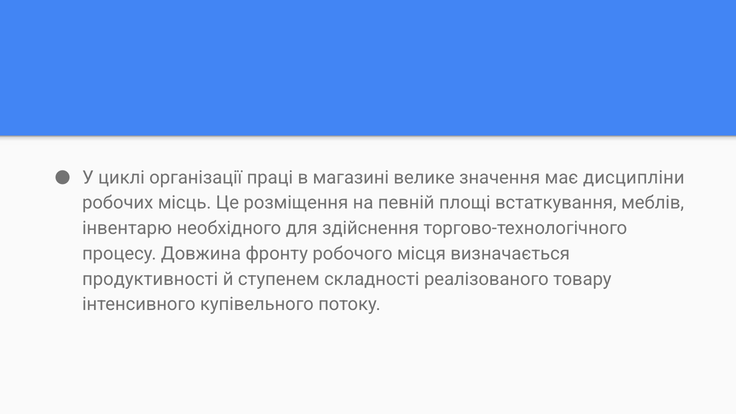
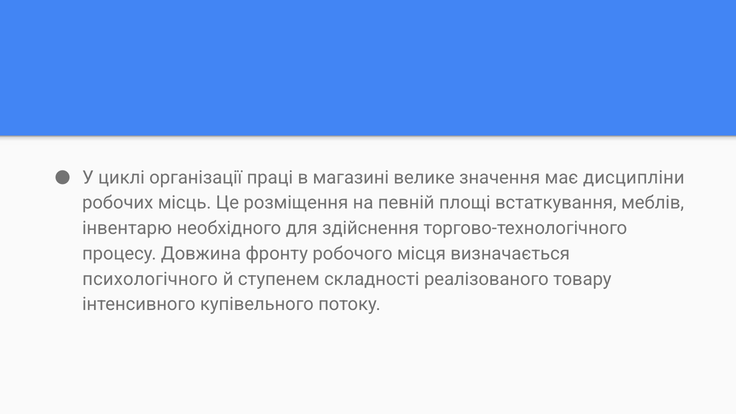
продуктивності: продуктивності -> психологічного (150, 279)
